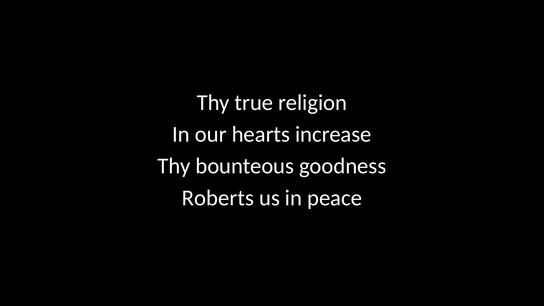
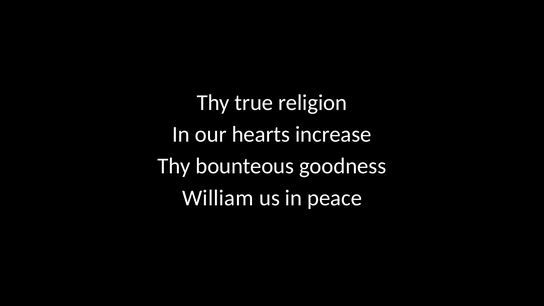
Roberts: Roberts -> William (218, 198)
